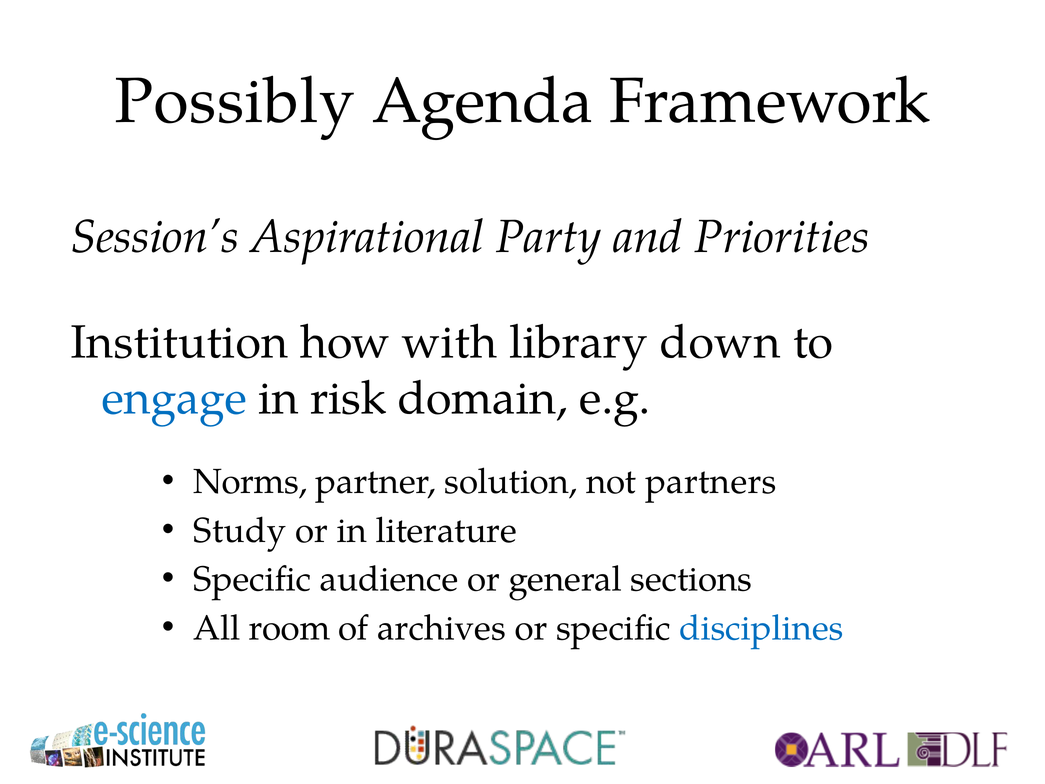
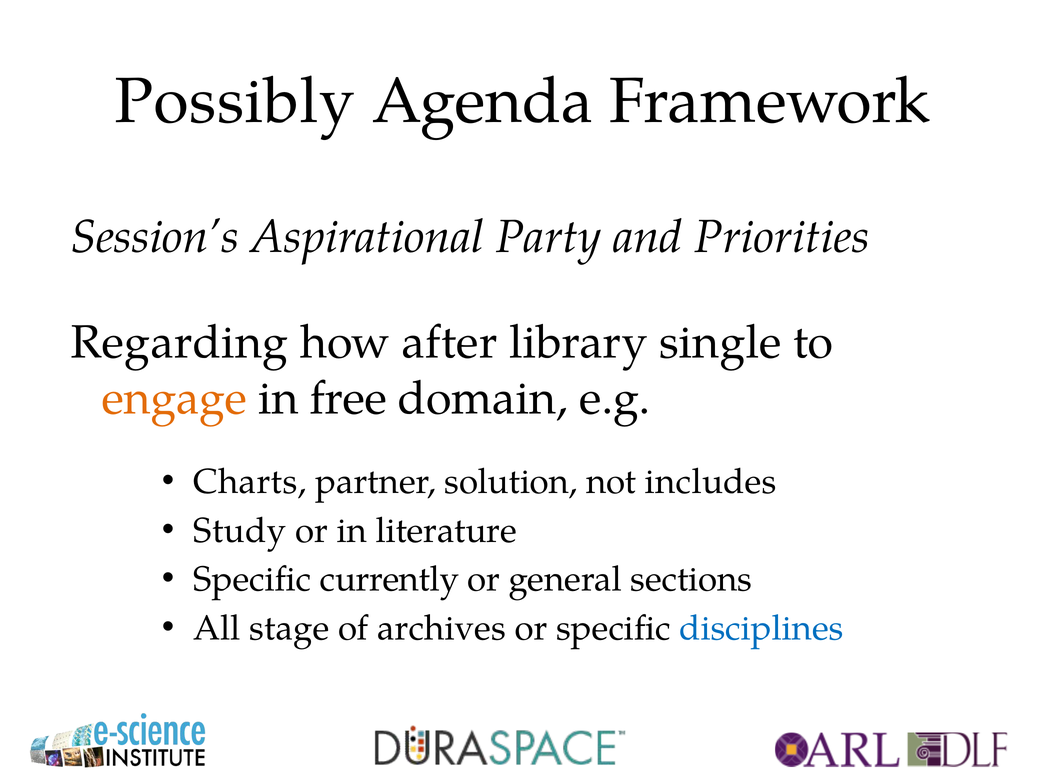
Institution: Institution -> Regarding (179, 342)
with: with -> after (450, 342)
down: down -> single (720, 342)
engage colour: blue -> orange (174, 398)
risk: risk -> free (348, 398)
Norms: Norms -> Charts (250, 482)
partners: partners -> includes (711, 482)
audience: audience -> currently (389, 579)
room: room -> stage (289, 628)
